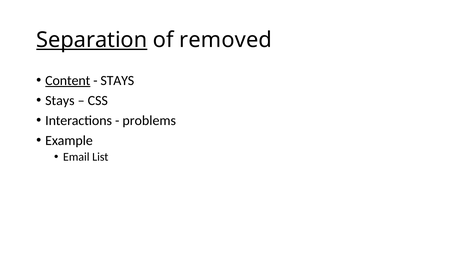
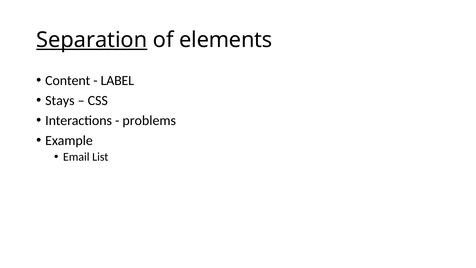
removed: removed -> elements (226, 40)
Content underline: present -> none (68, 80)
STAYS: STAYS -> LABEL (117, 80)
